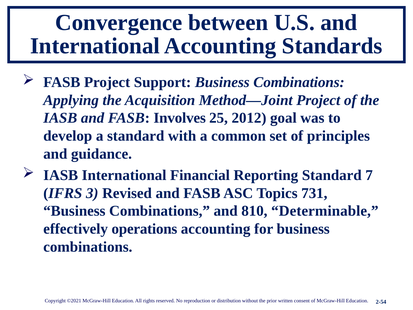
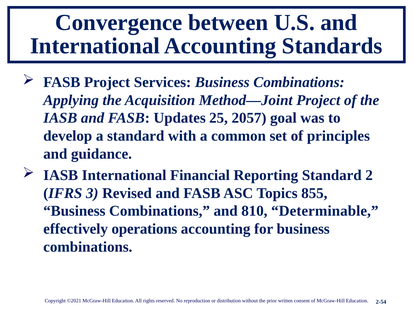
Support: Support -> Services (162, 82)
Involves: Involves -> Updates (180, 118)
2012: 2012 -> 2057 (249, 118)
7: 7 -> 2 (369, 175)
731: 731 -> 855 (314, 193)
